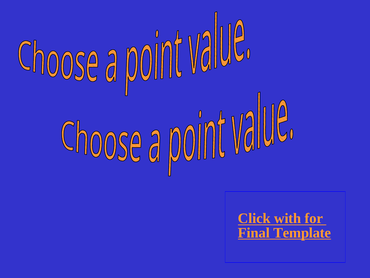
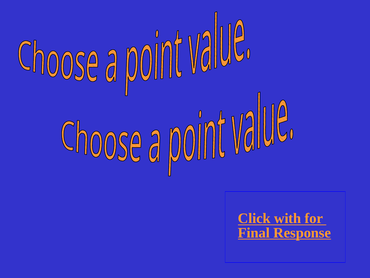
Template: Template -> Response (302, 232)
